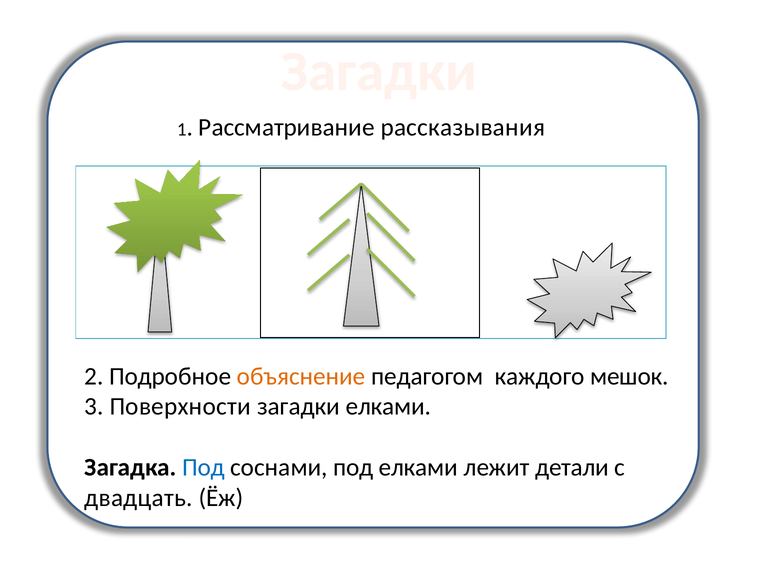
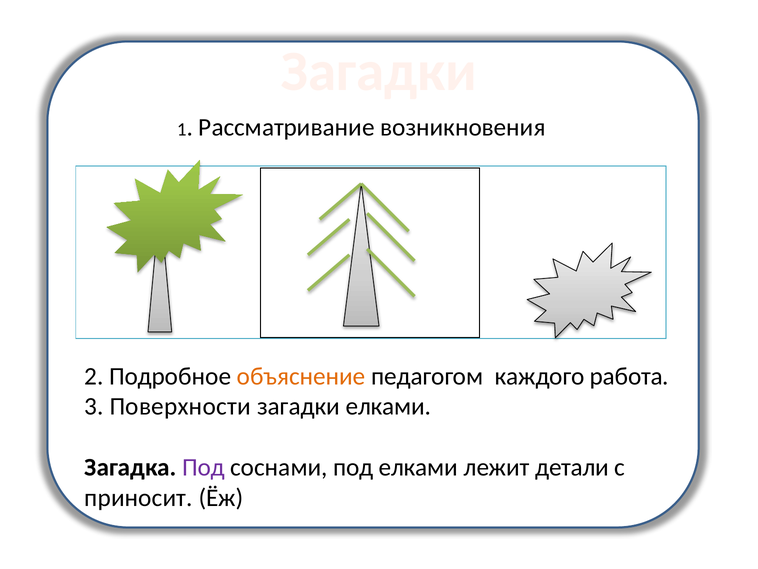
рассказывания: рассказывания -> возникновения (463, 127)
мешок: мешок -> работа (629, 376)
Под colour: blue -> purple (204, 467)
двадцать: двадцать -> приносит (139, 497)
